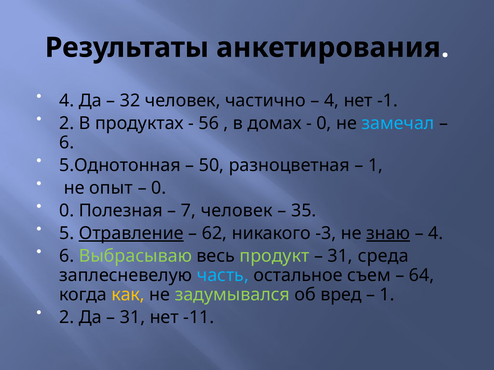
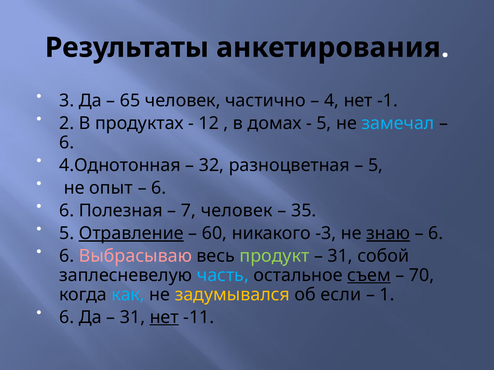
4: 4 -> 3 (67, 101)
32: 32 -> 65 (130, 101)
56: 56 -> 12 (209, 124)
0: 0 -> 5 (324, 124)
5.Однотонная: 5.Однотонная -> 4.Однотонная (120, 166)
50: 50 -> 32 (211, 166)
1: 1 -> 5 (376, 166)
0: 0 -> 6 (159, 188)
0: 0 -> 6 (67, 211)
62: 62 -> 60 (214, 234)
4: 4 -> 6 (436, 234)
Выбрасываю colour: light green -> pink (135, 256)
среда: среда -> собой (383, 256)
съем underline: none -> present (369, 276)
64: 64 -> 70 (422, 276)
как colour: yellow -> light blue (128, 295)
задумывался colour: light green -> yellow (232, 295)
вред: вред -> если (341, 295)
2: 2 -> 6 (67, 318)
нет underline: none -> present (164, 318)
